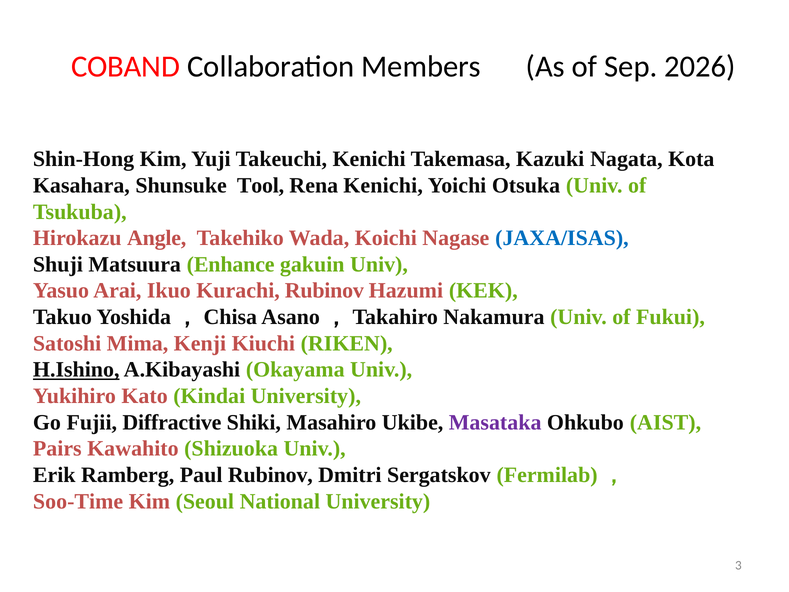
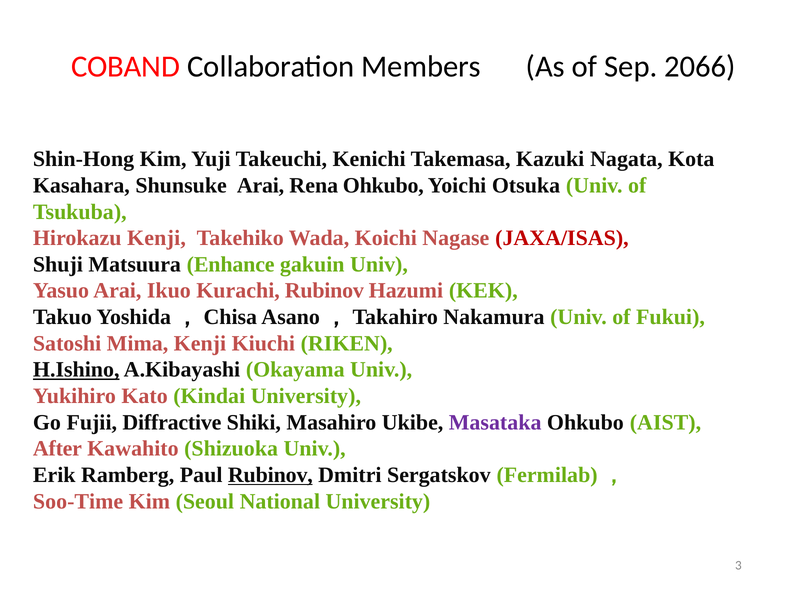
2026: 2026 -> 2066 (700, 67)
Shunsuke Tool: Tool -> Arai (261, 185)
Rena Kenichi: Kenichi -> Ohkubo (383, 185)
Hirokazu Angle: Angle -> Kenji (156, 238)
JAXA/ISAS colour: blue -> red (562, 238)
Pairs: Pairs -> After (57, 448)
Rubinov underline: none -> present (270, 475)
